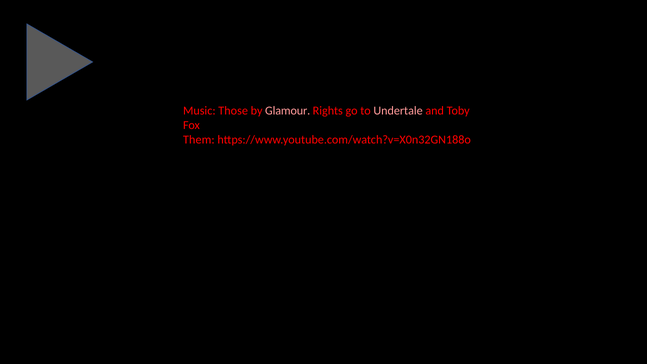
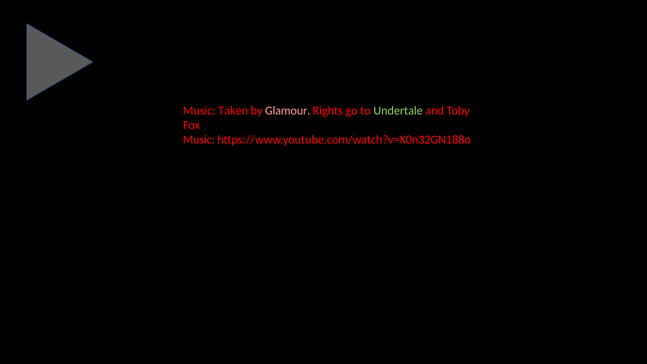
Those: Those -> Taken (233, 110)
Undertale colour: pink -> light green (398, 110)
Them: Them -> Music (199, 140)
